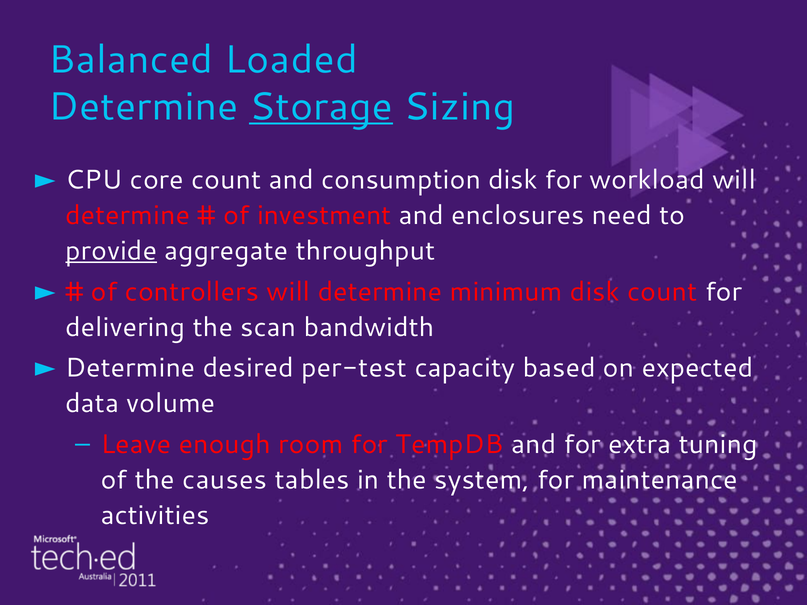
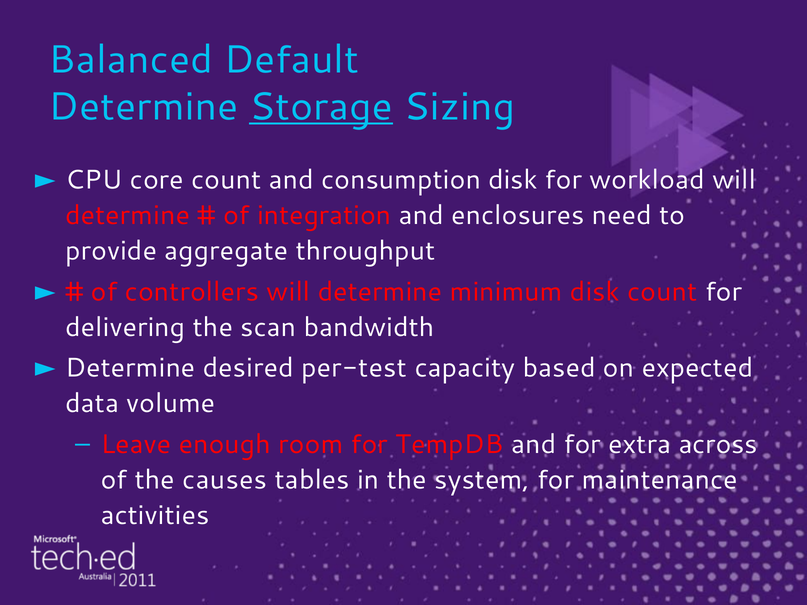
Loaded: Loaded -> Default (291, 60)
investment: investment -> integration (324, 215)
provide underline: present -> none (111, 251)
tuning: tuning -> across (718, 444)
